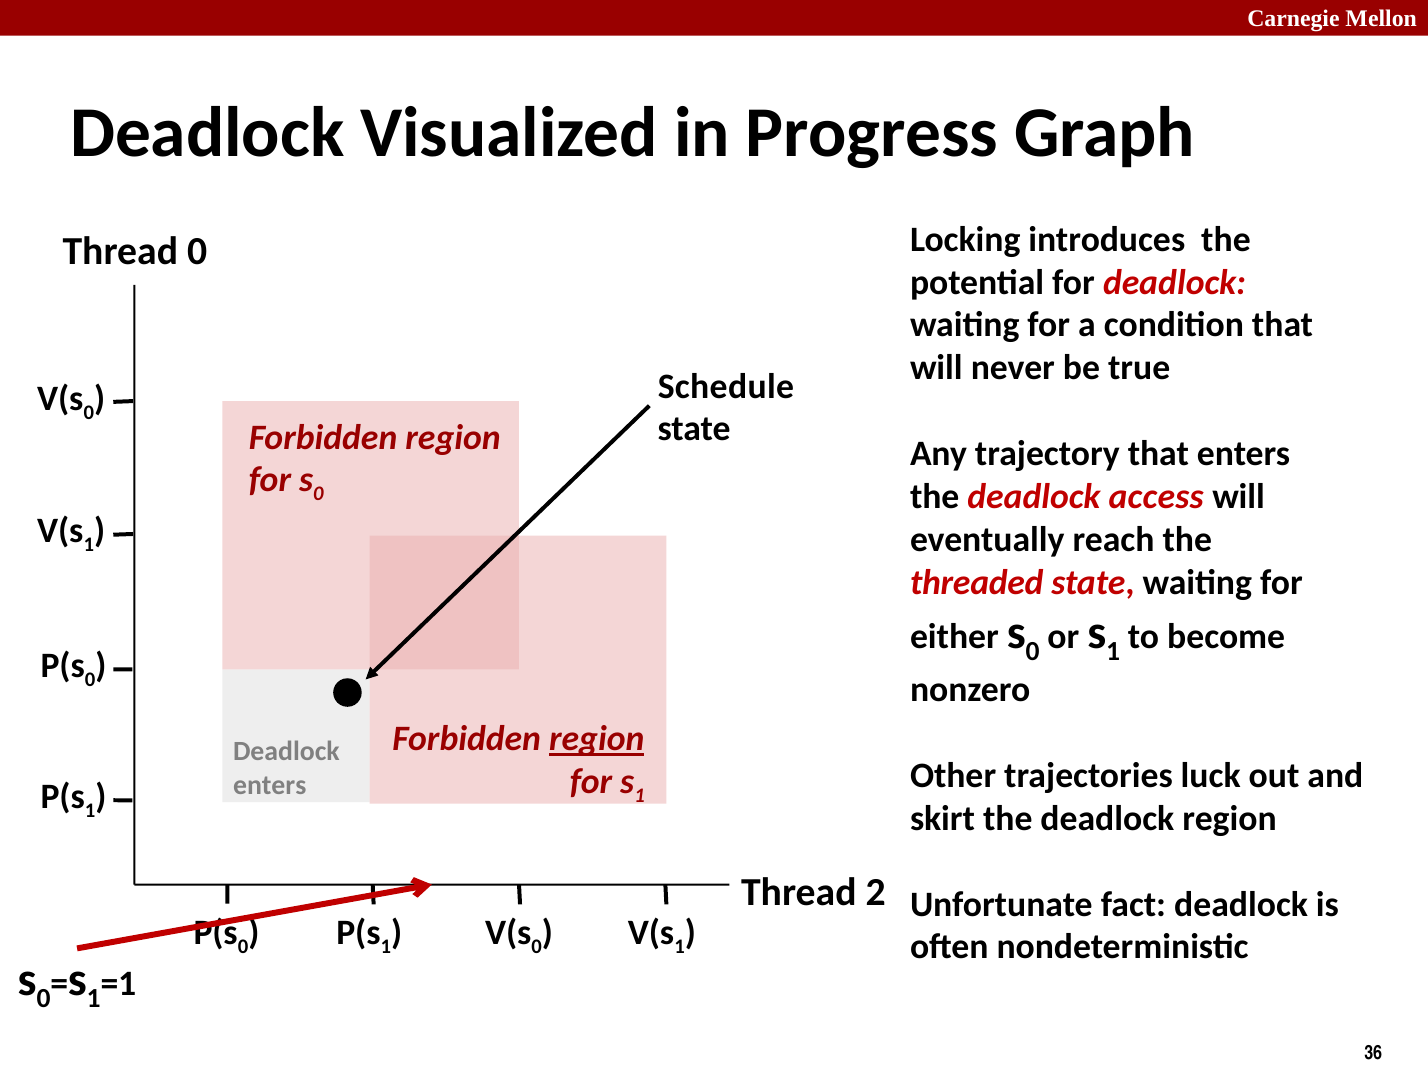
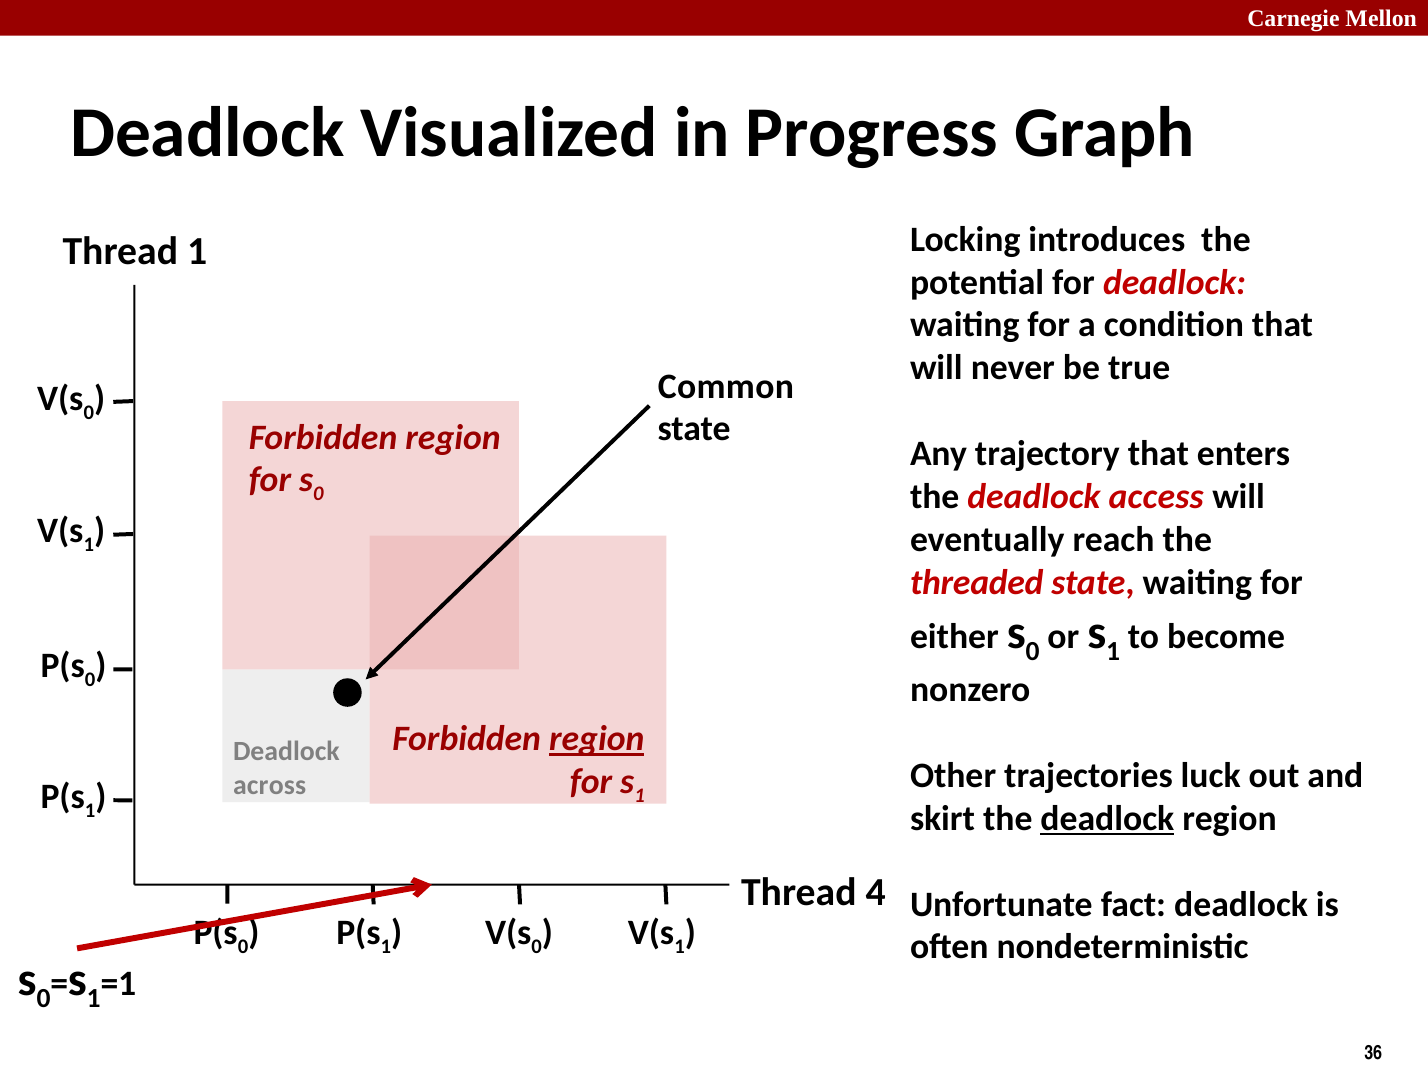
Thread 0: 0 -> 1 (197, 252)
Schedule: Schedule -> Common (726, 386)
enters: enters -> across (270, 785)
deadlock underline: none -> present (1107, 819)
2: 2 -> 4 (876, 892)
